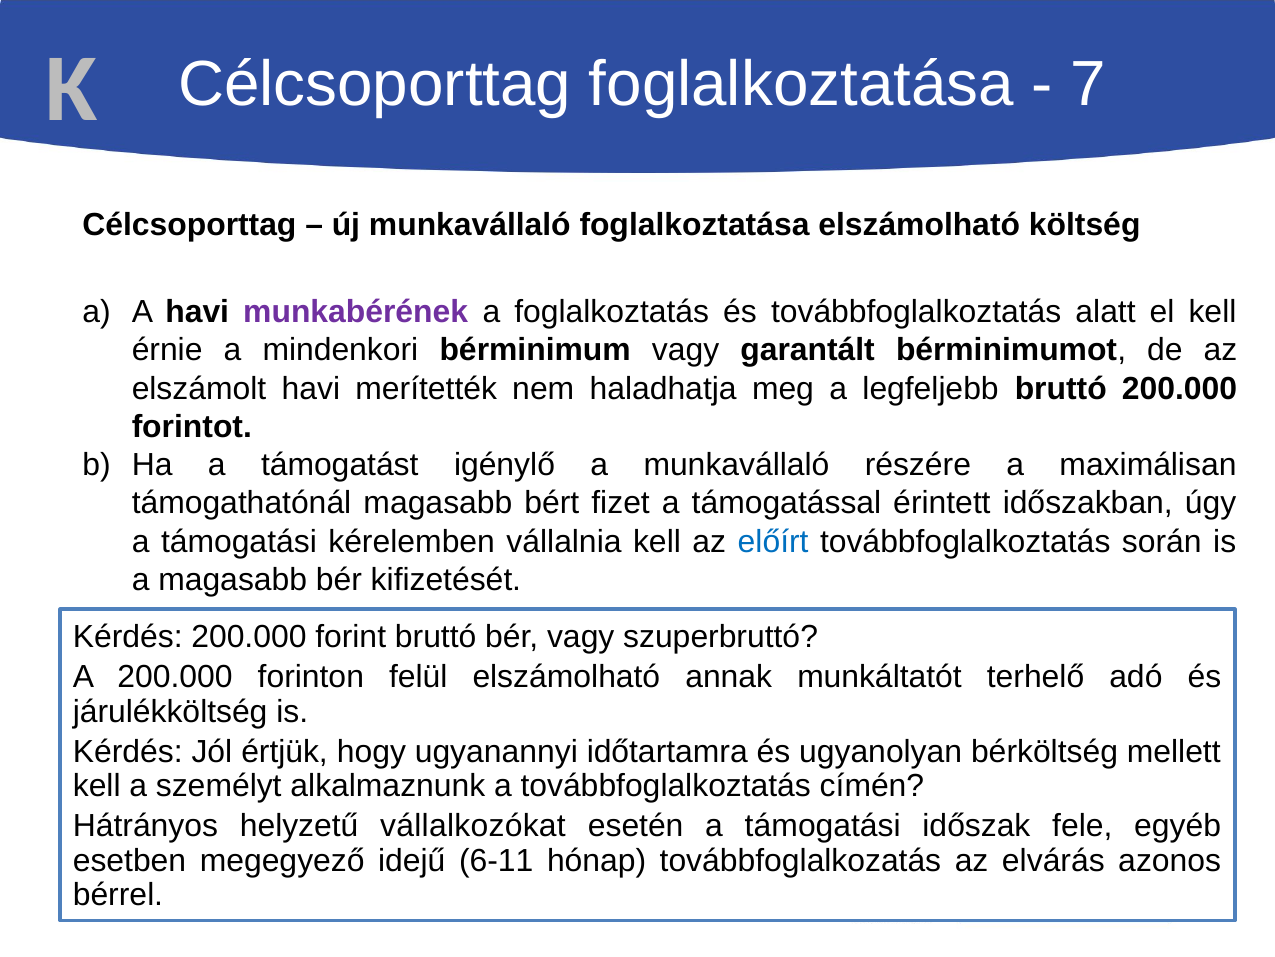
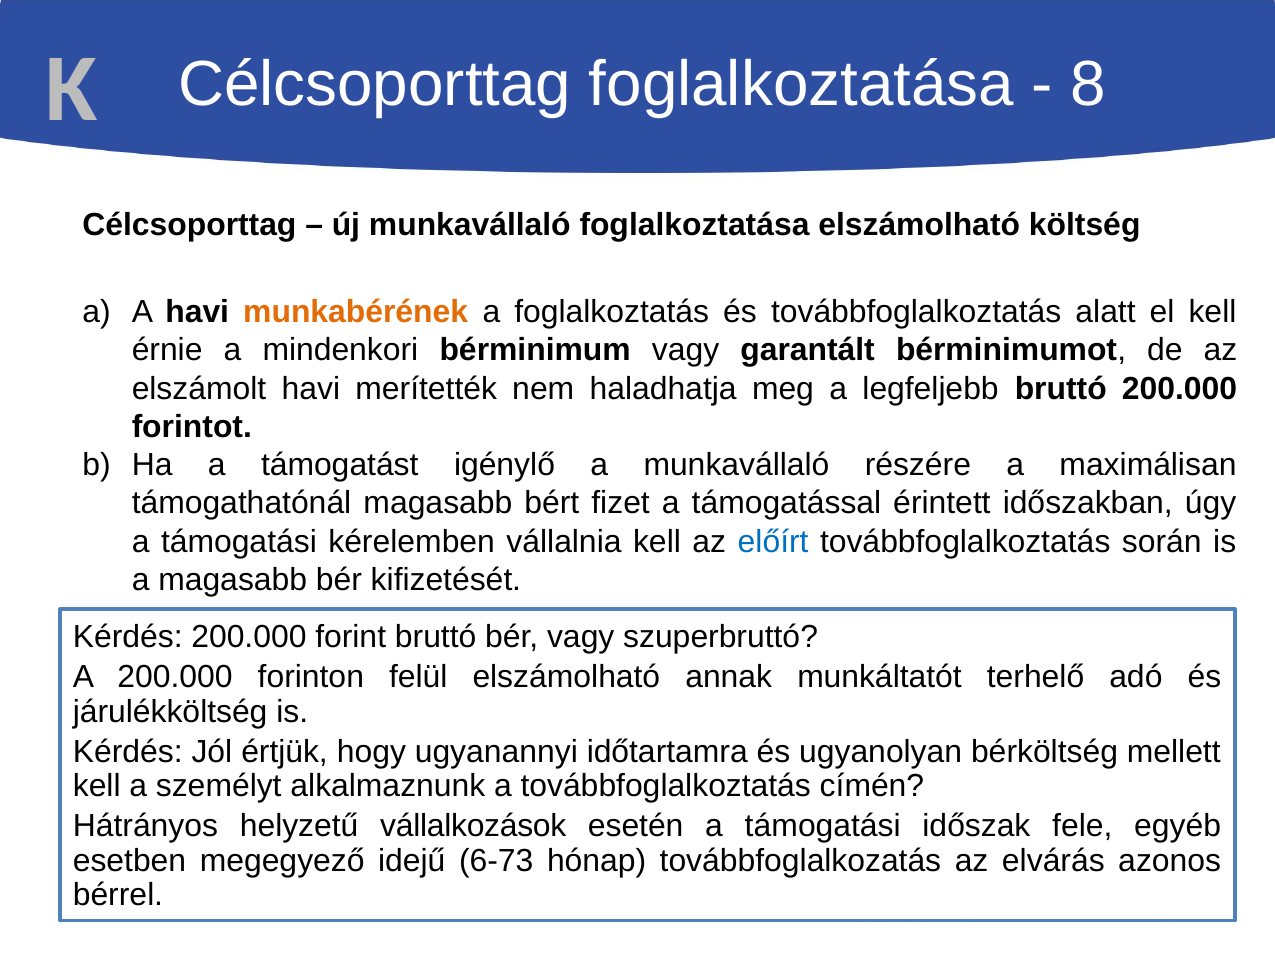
7: 7 -> 8 (1088, 84)
munkabérének colour: purple -> orange (356, 312)
vállalkozókat: vállalkozókat -> vállalkozások (473, 826)
6-11: 6-11 -> 6-73 (496, 860)
